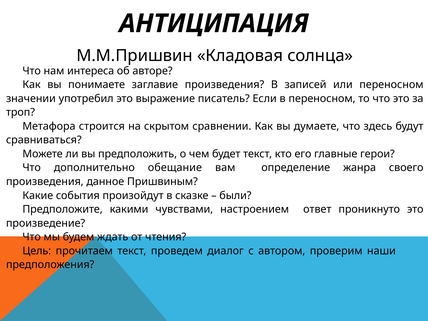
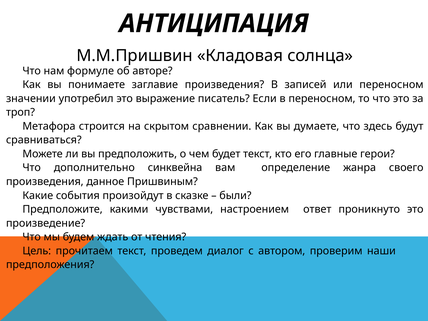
интереса: интереса -> формуле (91, 71)
обещание: обещание -> синквейна (175, 168)
